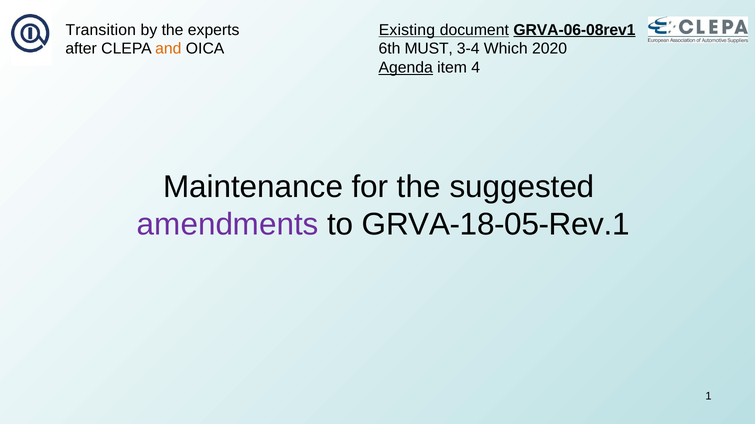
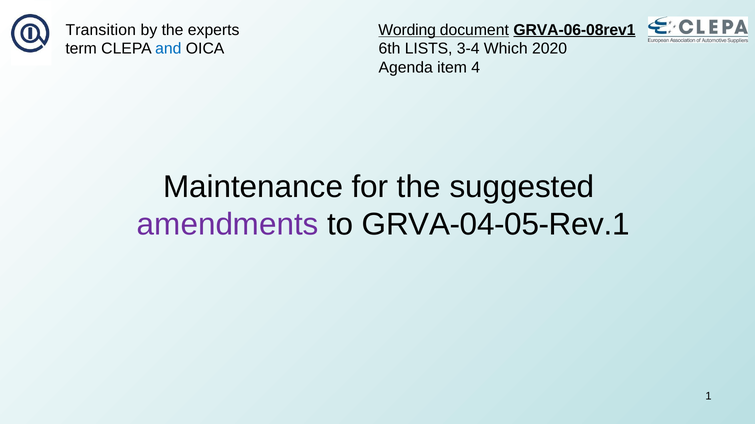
Existing: Existing -> Wording (407, 30)
after: after -> term (81, 49)
and colour: orange -> blue (168, 49)
MUST: MUST -> LISTS (429, 49)
Agenda underline: present -> none (406, 68)
GRVA-18-05-Rev.1: GRVA-18-05-Rev.1 -> GRVA-04-05-Rev.1 (496, 225)
